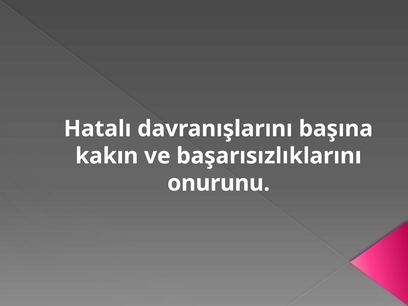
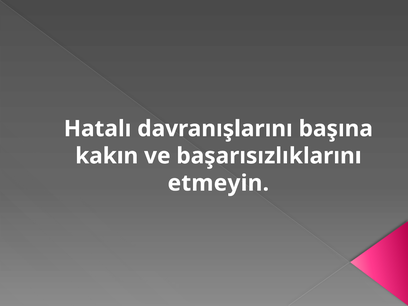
onurunu: onurunu -> etmeyin (218, 183)
